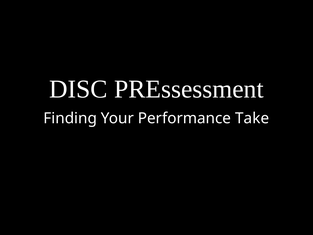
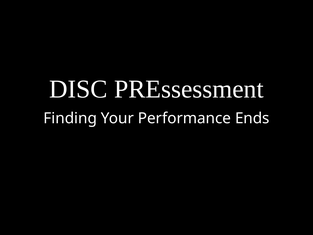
Take: Take -> Ends (252, 118)
